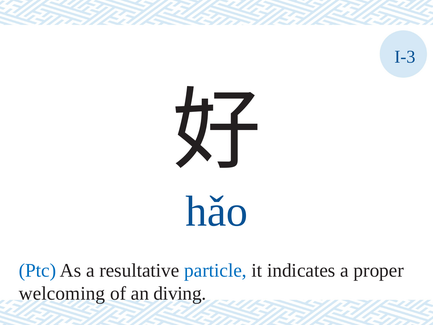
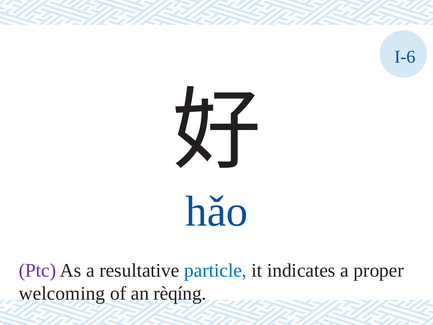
I-3: I-3 -> I-6 (405, 57)
Ptc colour: blue -> purple (37, 270)
diving: diving -> rèqíng (180, 293)
